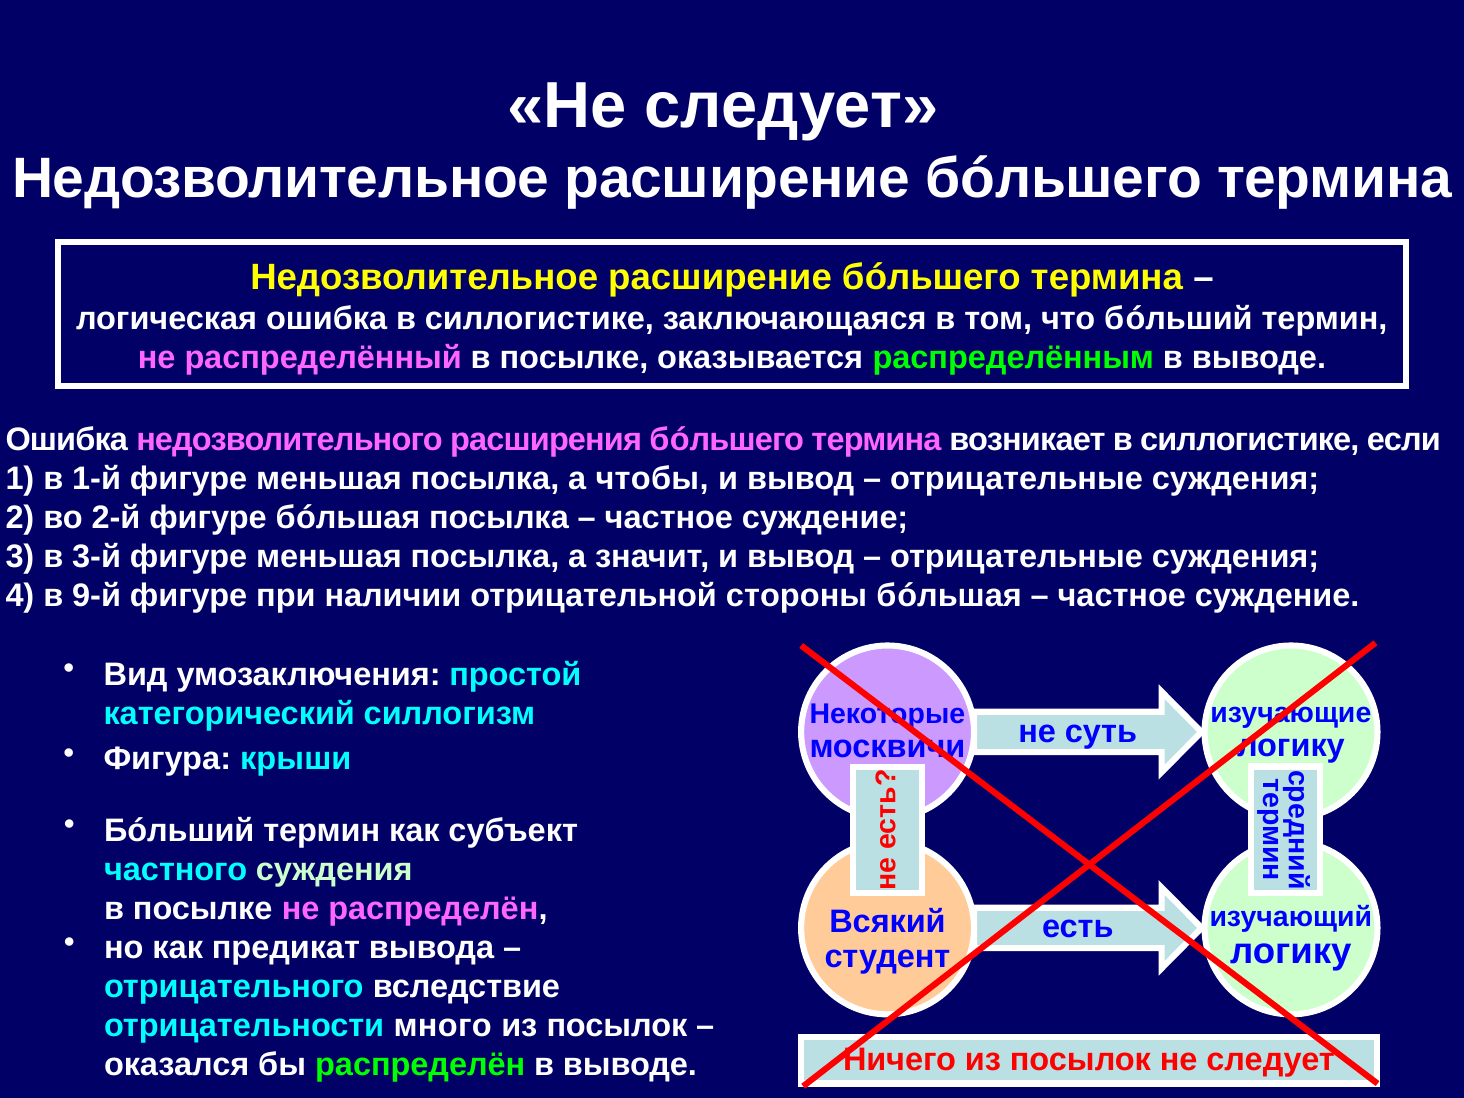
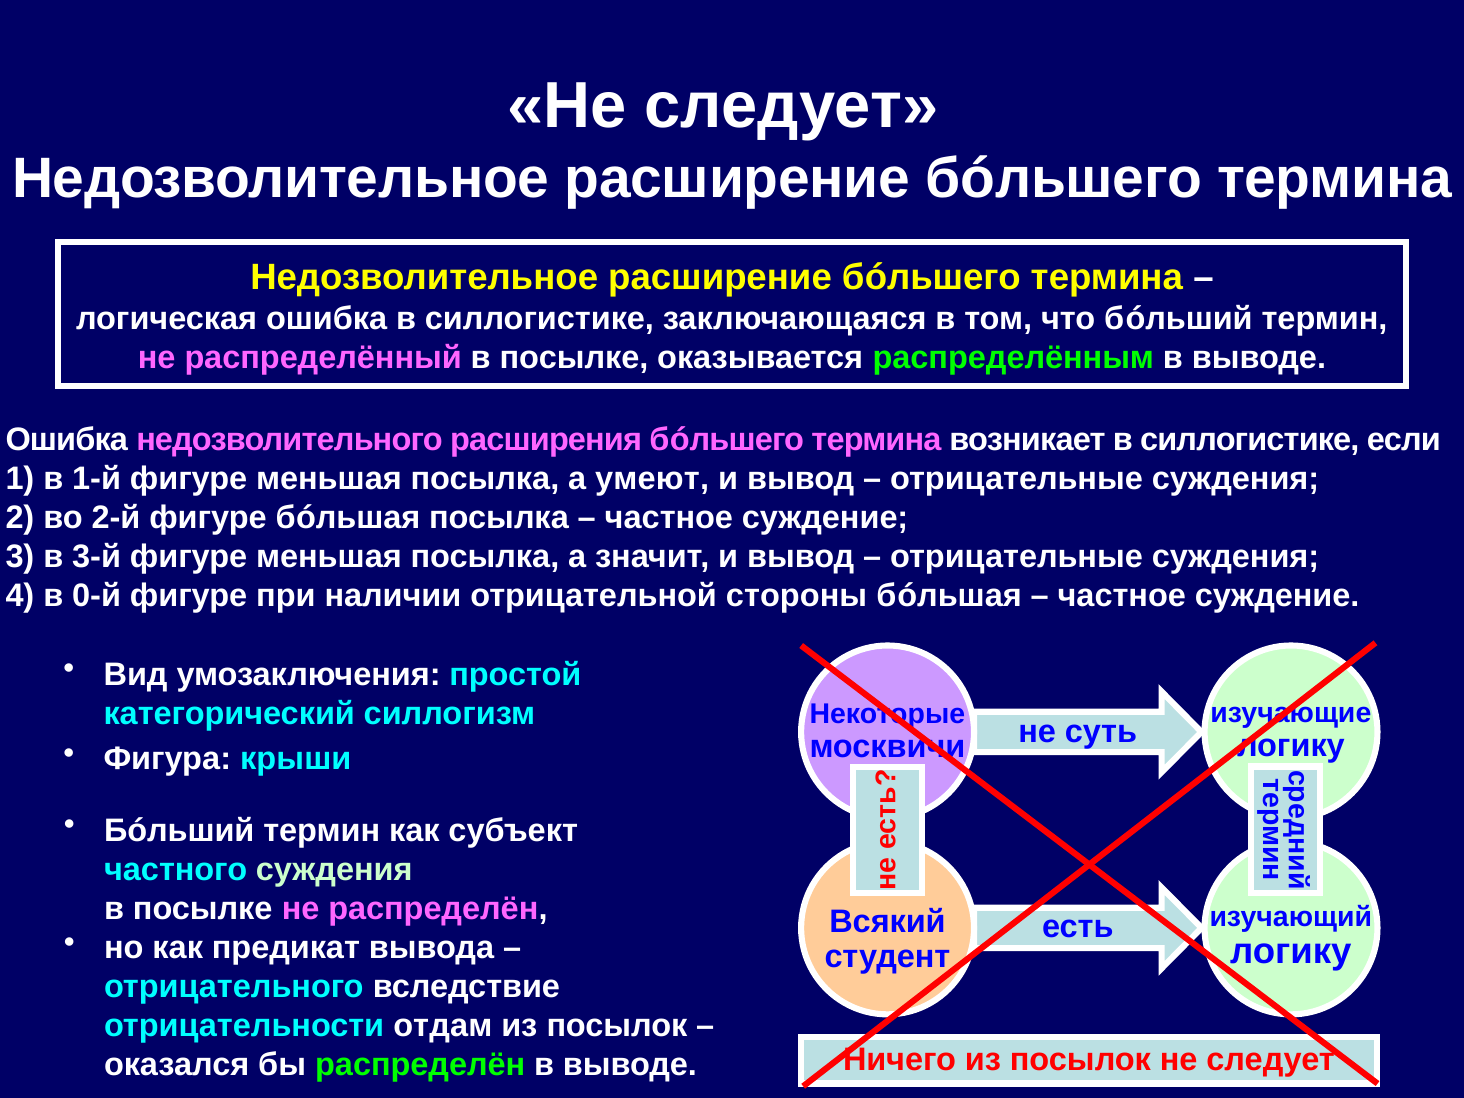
чтобы: чтобы -> умеют (652, 479)
9-й: 9-й -> 0-й (97, 596)
много: много -> отдам (443, 1026)
